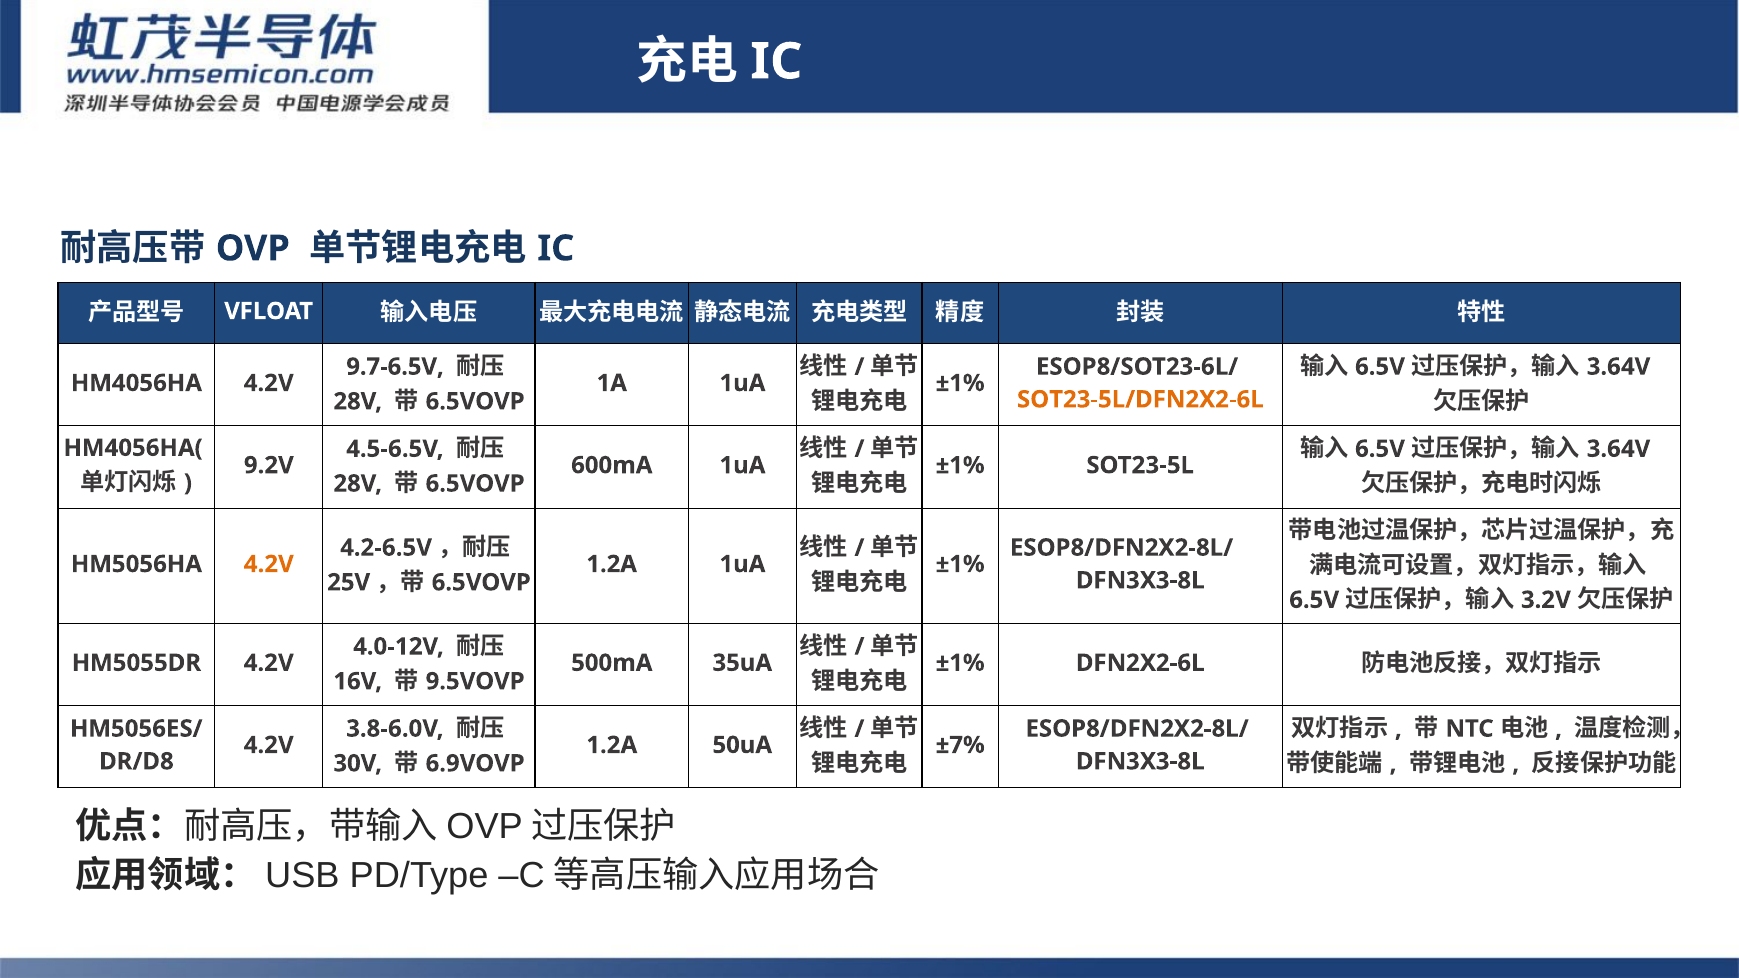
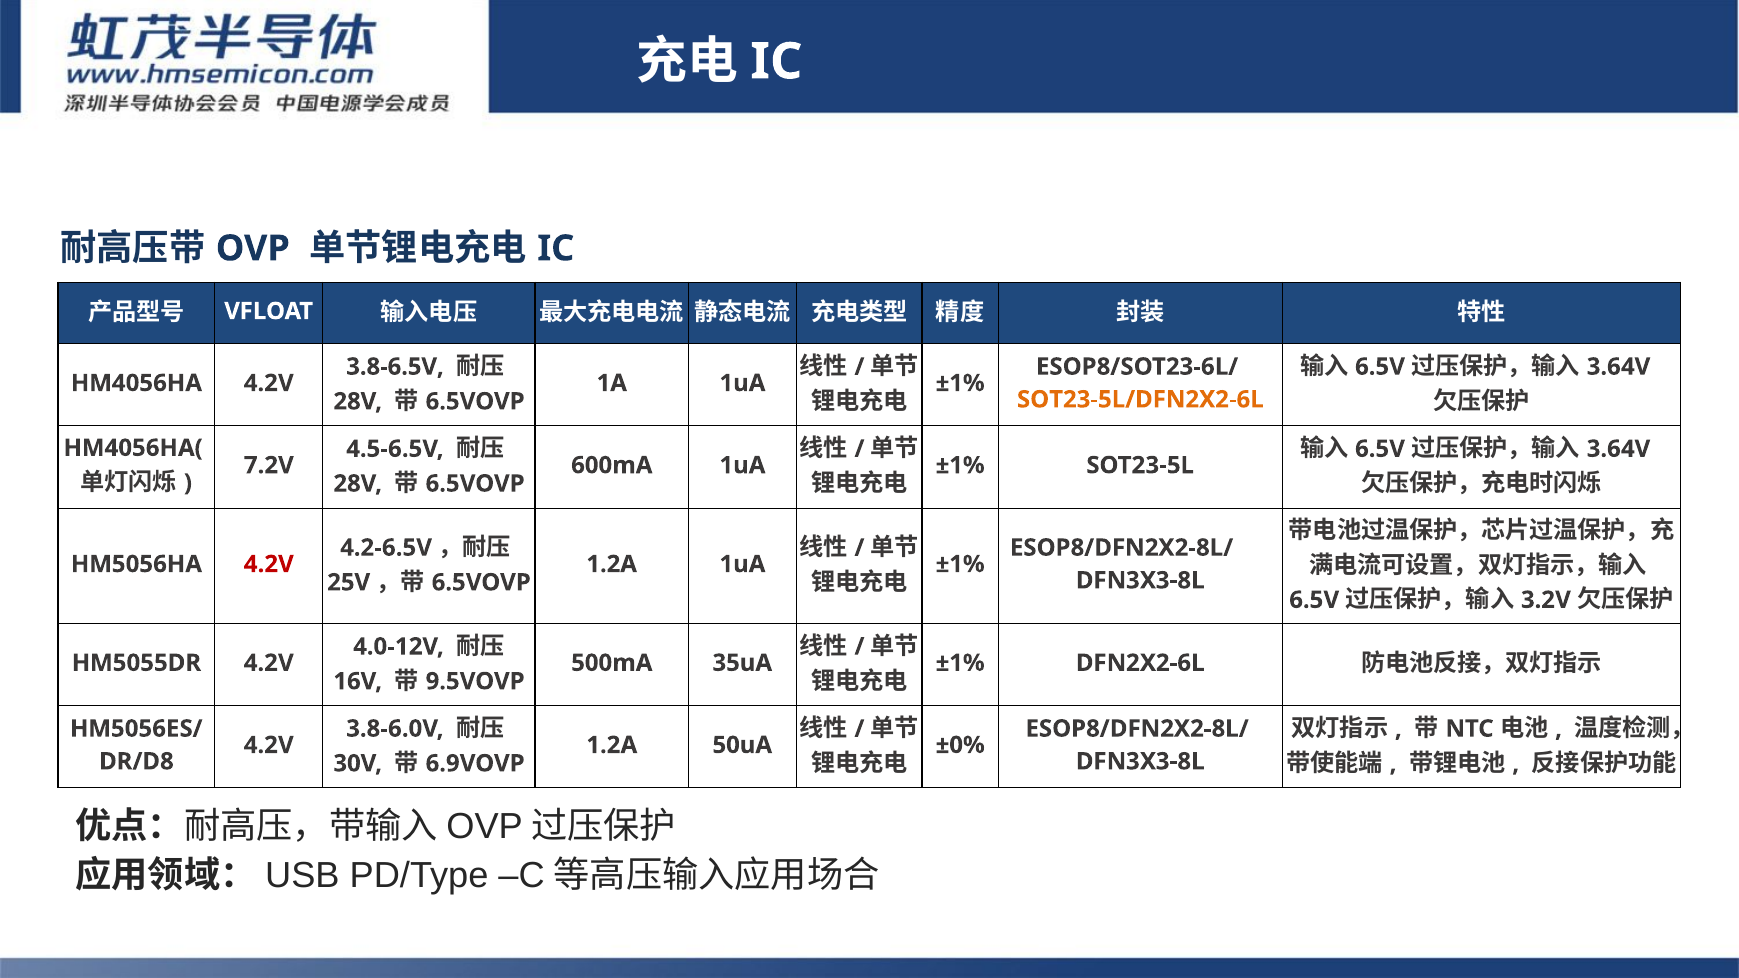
9.7-6.5V: 9.7-6.5V -> 3.8-6.5V (395, 367)
9.2V: 9.2V -> 7.2V (269, 465)
4.2V colour: orange -> red (269, 564)
±7%: ±7% -> ±0% (960, 745)
